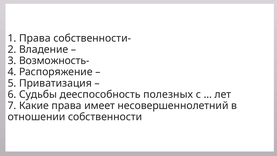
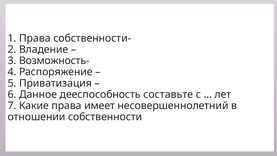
Судьбы: Судьбы -> Данное (38, 94)
полезных: полезных -> составьте (168, 94)
